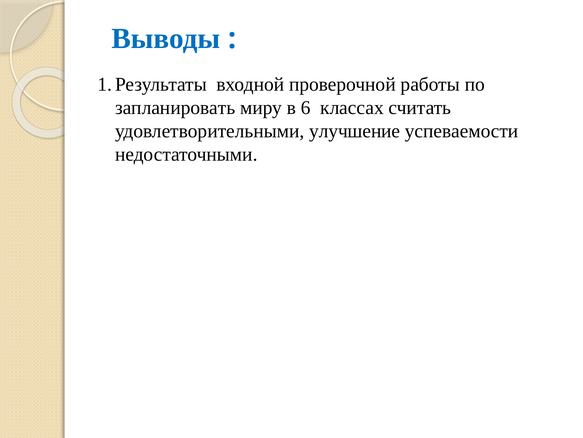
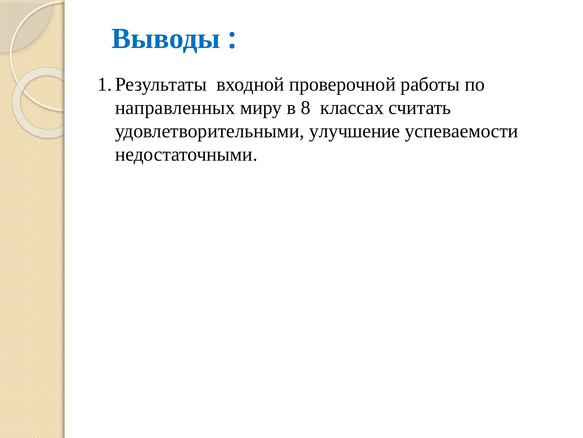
запланировать: запланировать -> направленных (175, 108)
6: 6 -> 8 (306, 108)
